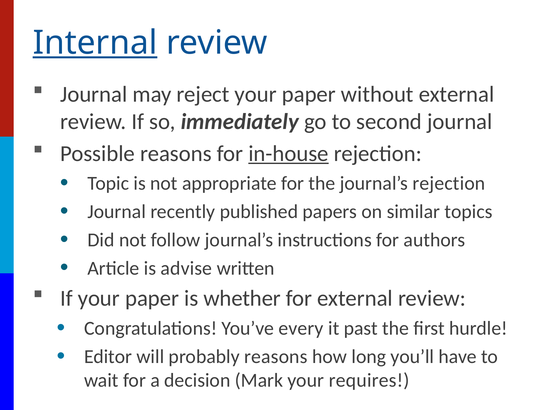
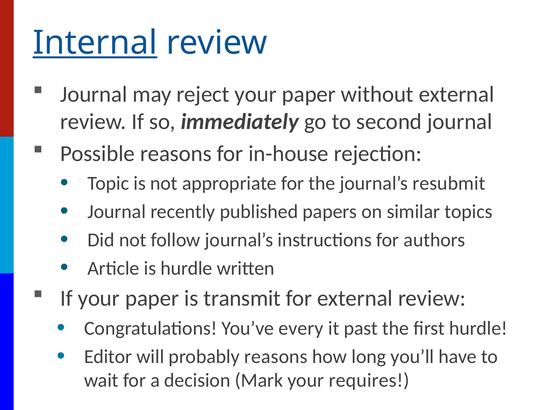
in-house underline: present -> none (289, 154)
journal’s rejection: rejection -> resubmit (449, 184)
is advise: advise -> hurdle (186, 268)
whether: whether -> transmit (242, 299)
